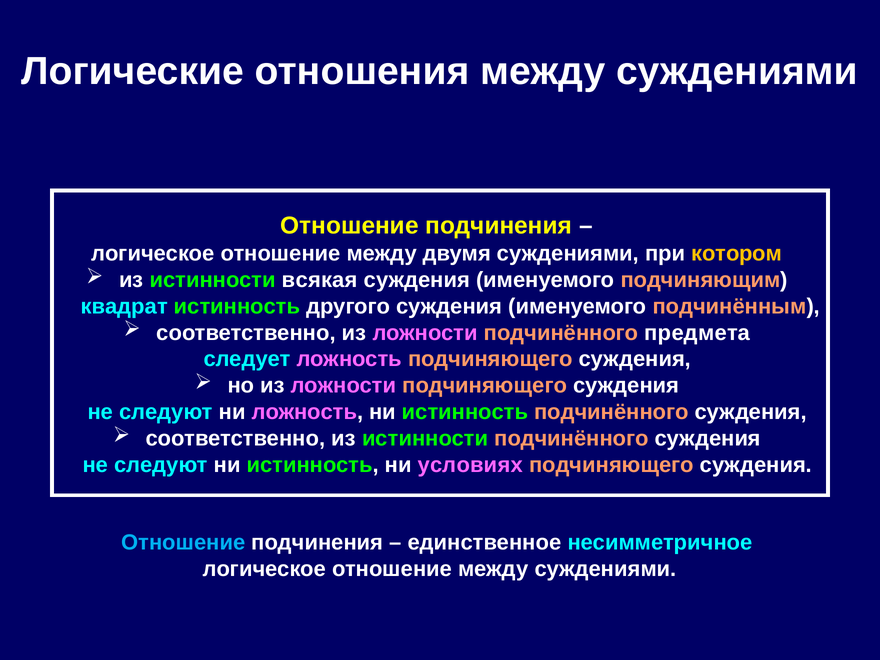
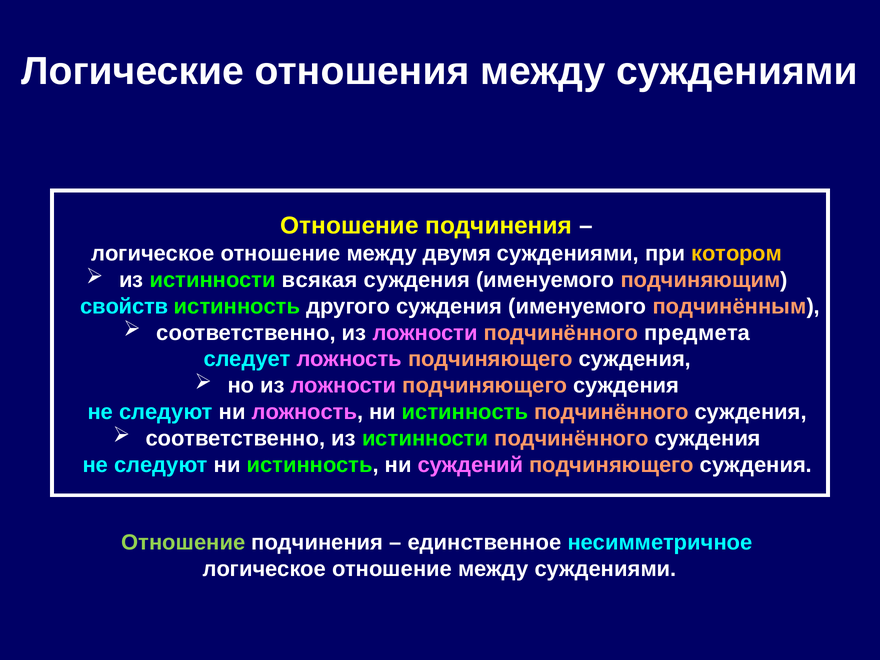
квадрат: квадрат -> свойств (124, 306)
условиях: условиях -> суждений (470, 465)
Отношение colour: light blue -> light green (183, 543)
